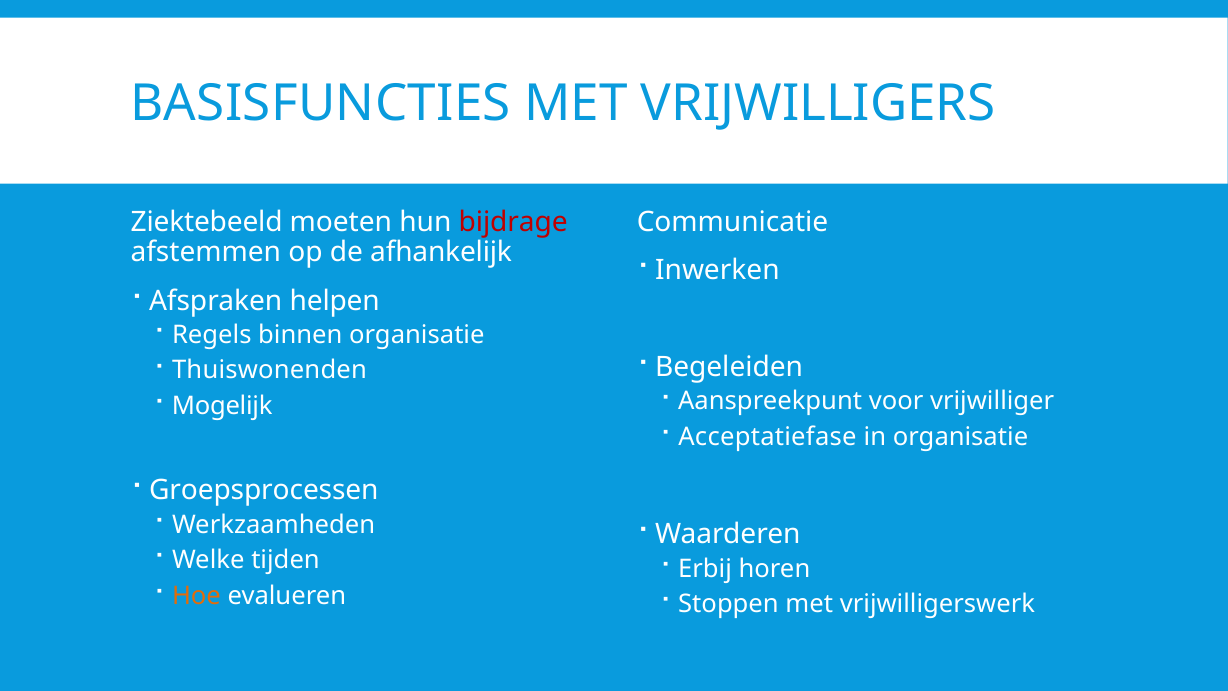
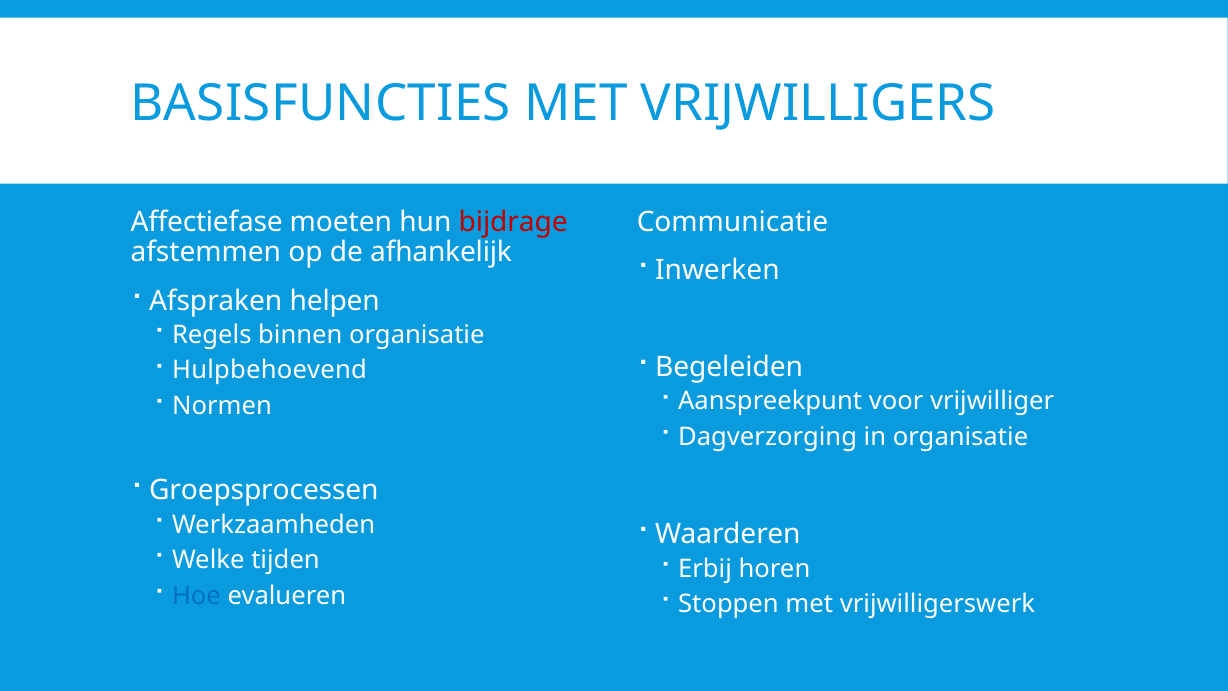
Ziektebeeld: Ziektebeeld -> Affectiefase (207, 222)
Thuiswonenden: Thuiswonenden -> Hulpbehoevend (269, 370)
Mogelijk: Mogelijk -> Normen (222, 406)
Acceptatiefase: Acceptatiefase -> Dagverzorging (768, 437)
Hoe colour: orange -> blue (196, 595)
